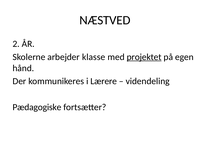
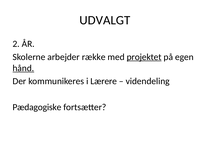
NÆSTVED: NÆSTVED -> UDVALGT (105, 20)
klasse: klasse -> række (94, 57)
hånd underline: none -> present (23, 68)
